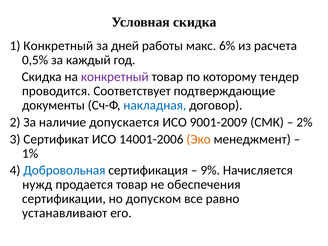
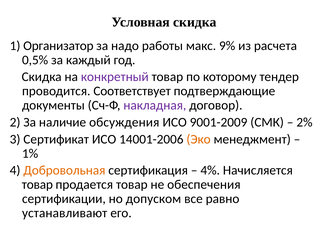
1 Конкретный: Конкретный -> Организатор (58, 46)
дней: дней -> надо (125, 46)
6%: 6% -> 9% (227, 46)
накладная colour: blue -> purple (155, 105)
допускается: допускается -> обсуждения (124, 122)
Добровольная colour: blue -> orange (64, 170)
9%: 9% -> 4% (210, 170)
нужд: нужд -> товар (37, 185)
